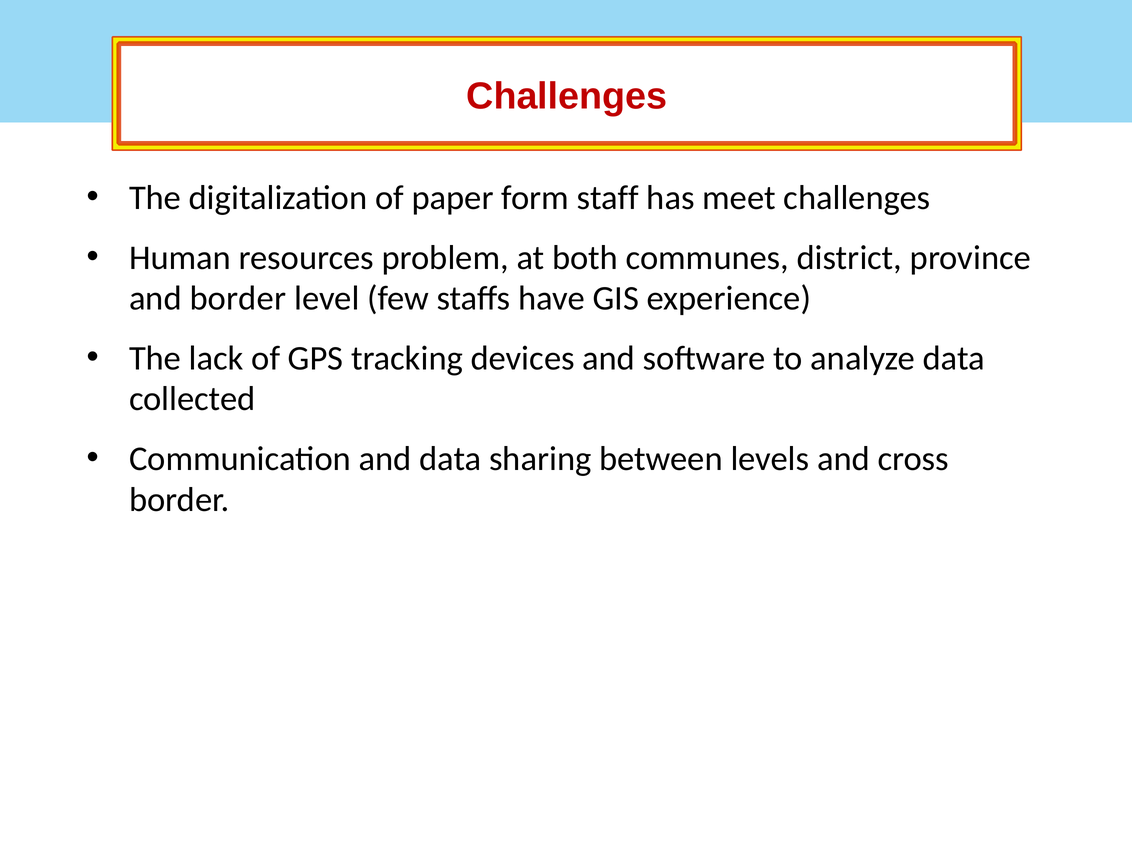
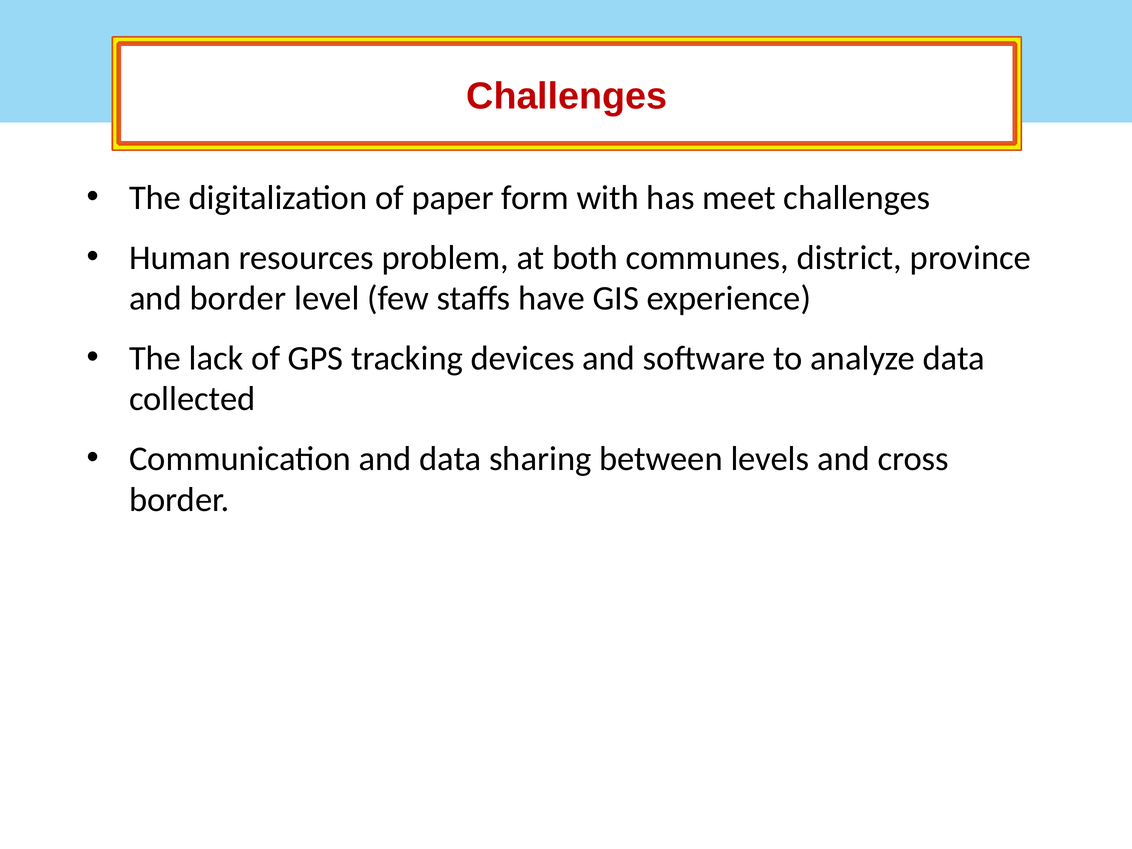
staff: staff -> with (608, 198)
